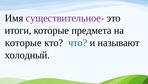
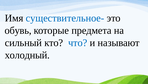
существительное- colour: purple -> blue (65, 18)
итоги: итоги -> обувь (18, 30)
которые: которые -> сильный (23, 42)
